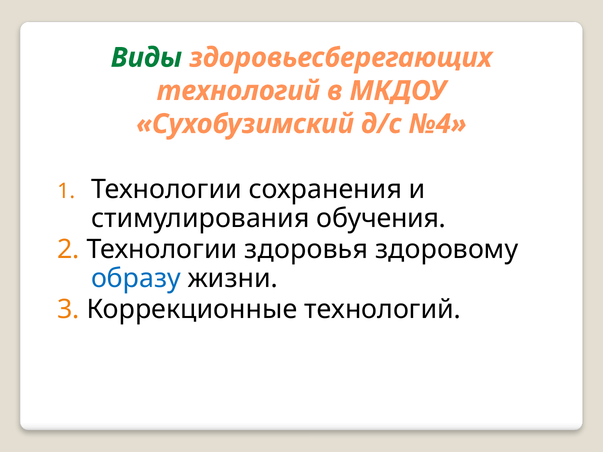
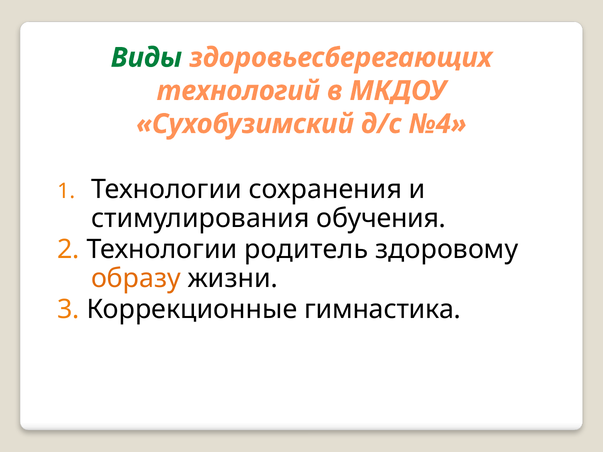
здоровья: здоровья -> родитель (306, 250)
образу colour: blue -> orange (136, 278)
Коррекционные технологий: технологий -> гимнастика (383, 310)
